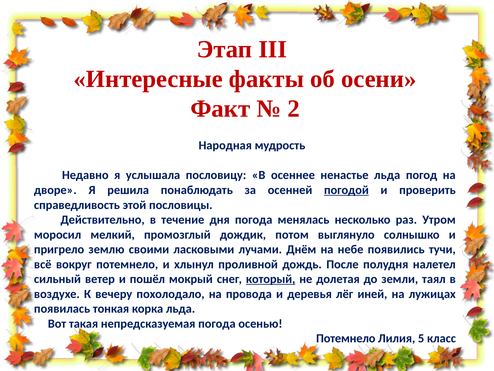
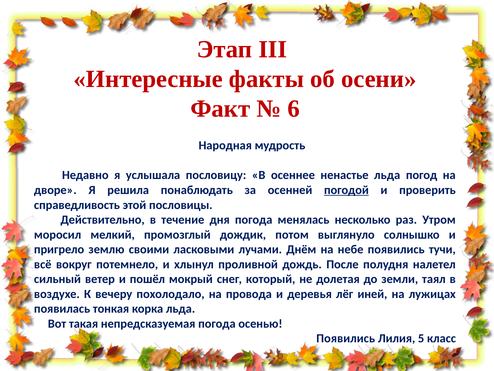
2: 2 -> 6 (294, 109)
который underline: present -> none (271, 279)
Потемнело: Потемнело -> Появились (346, 338)
